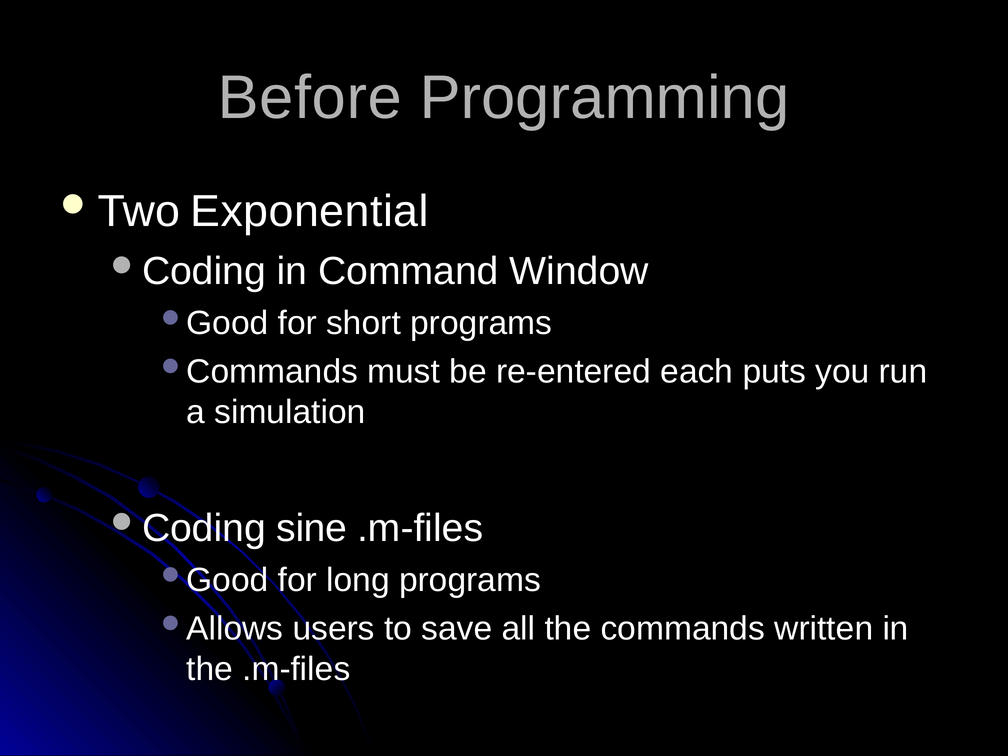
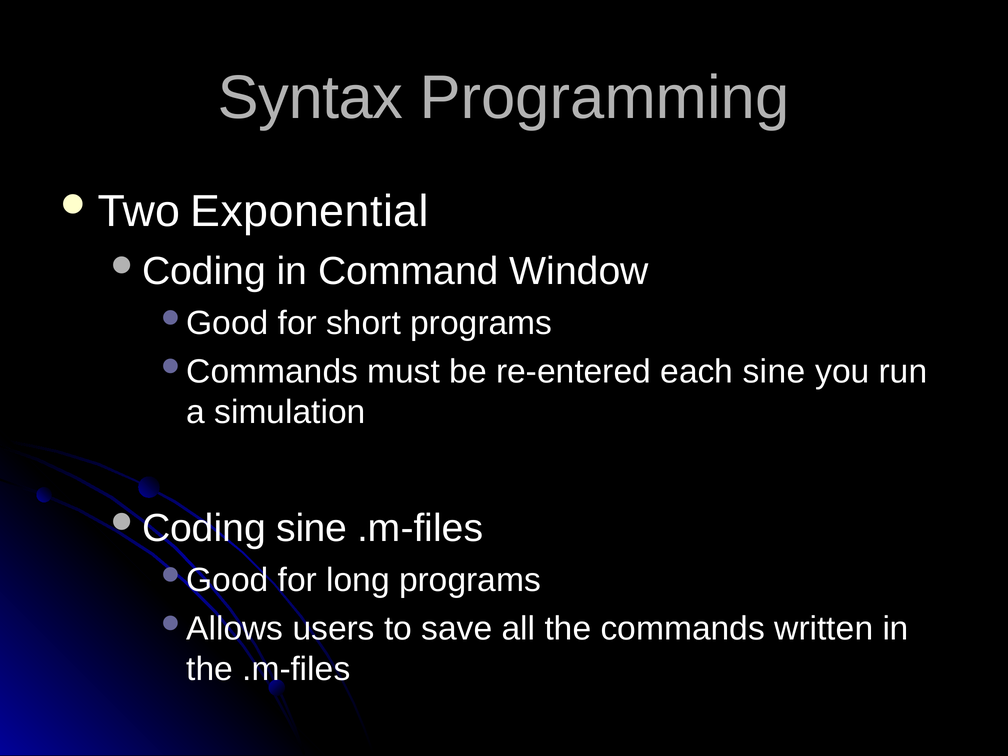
Before: Before -> Syntax (311, 98)
each puts: puts -> sine (774, 372)
